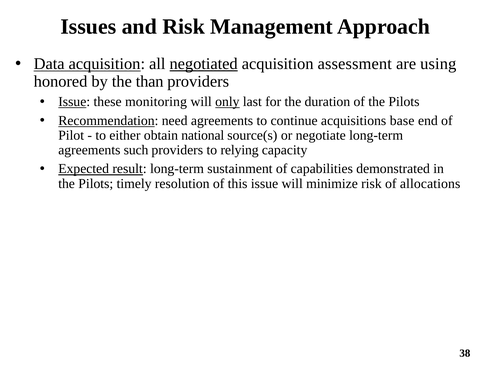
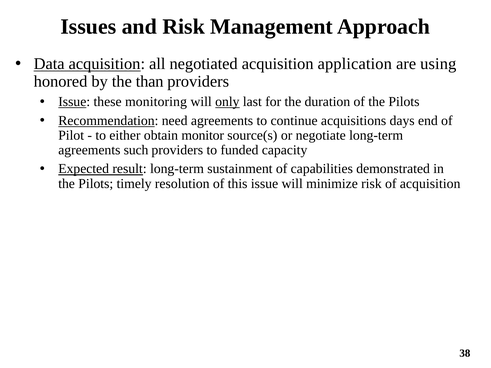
negotiated underline: present -> none (204, 64)
assessment: assessment -> application (355, 64)
base: base -> days (402, 121)
national: national -> monitor (203, 135)
relying: relying -> funded (239, 150)
of allocations: allocations -> acquisition (430, 184)
